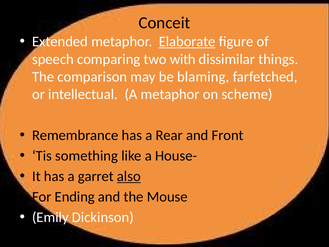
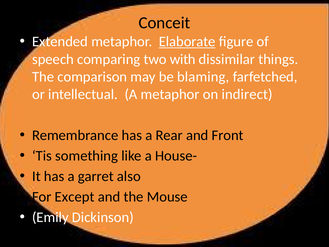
scheme: scheme -> indirect (247, 94)
also underline: present -> none (129, 176)
Ending: Ending -> Except (75, 197)
